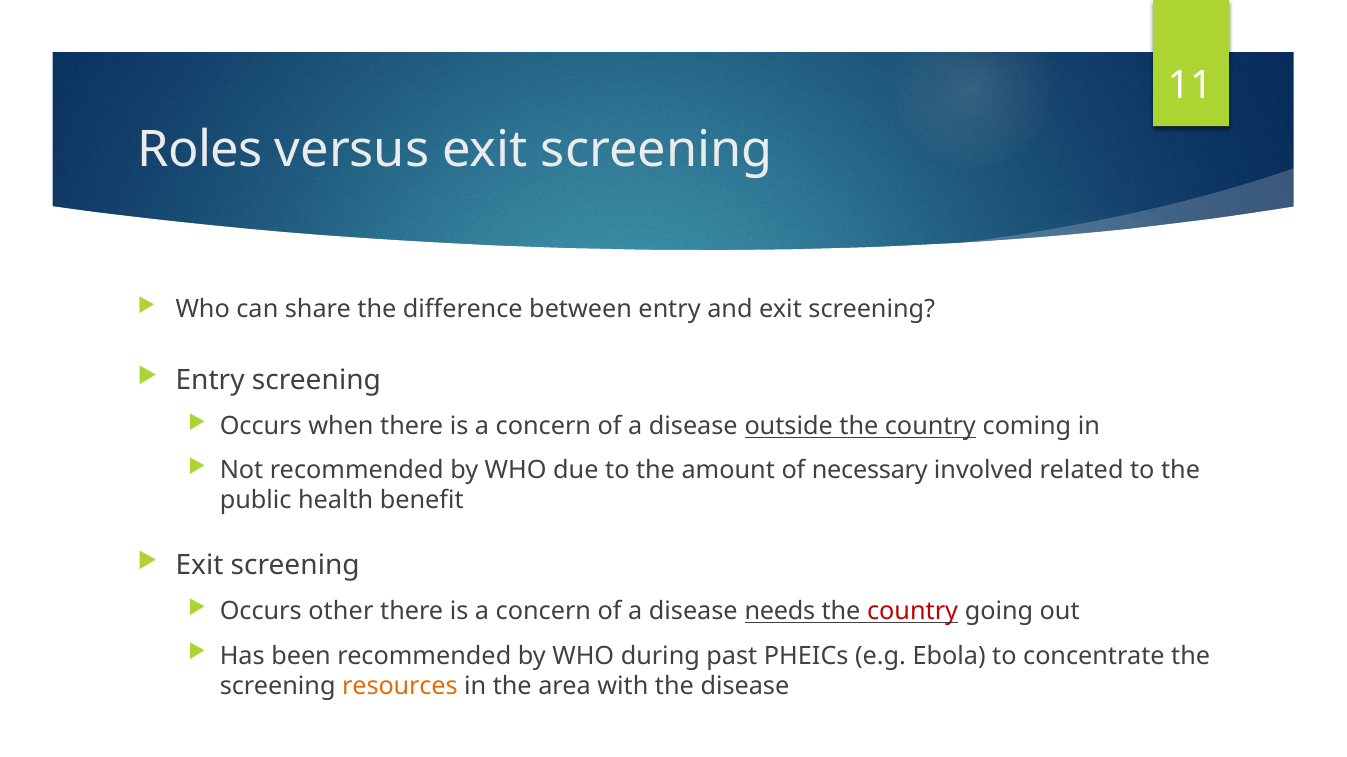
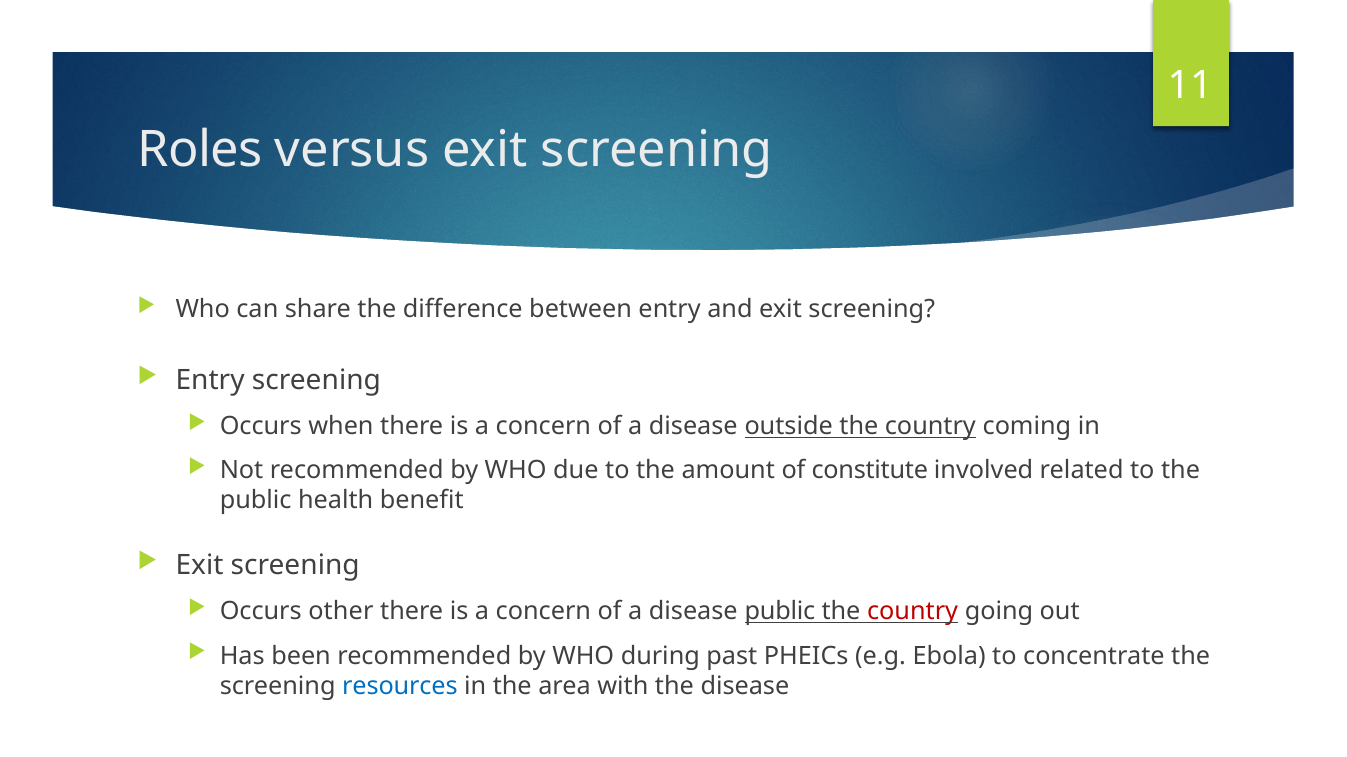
necessary: necessary -> constitute (870, 471)
disease needs: needs -> public (780, 612)
resources colour: orange -> blue (400, 687)
